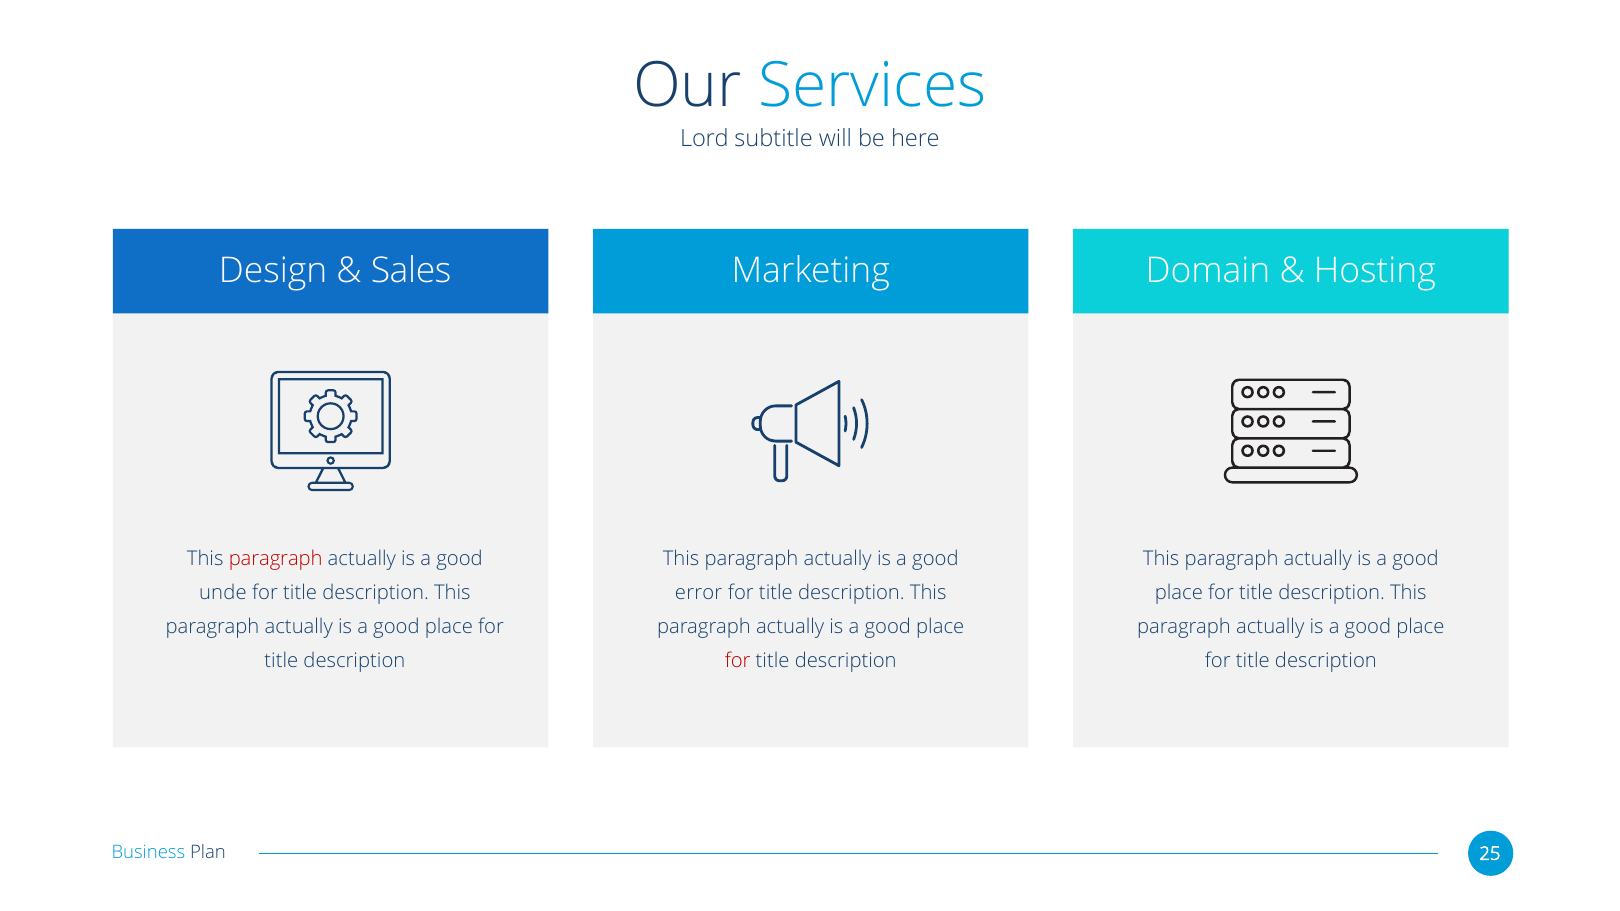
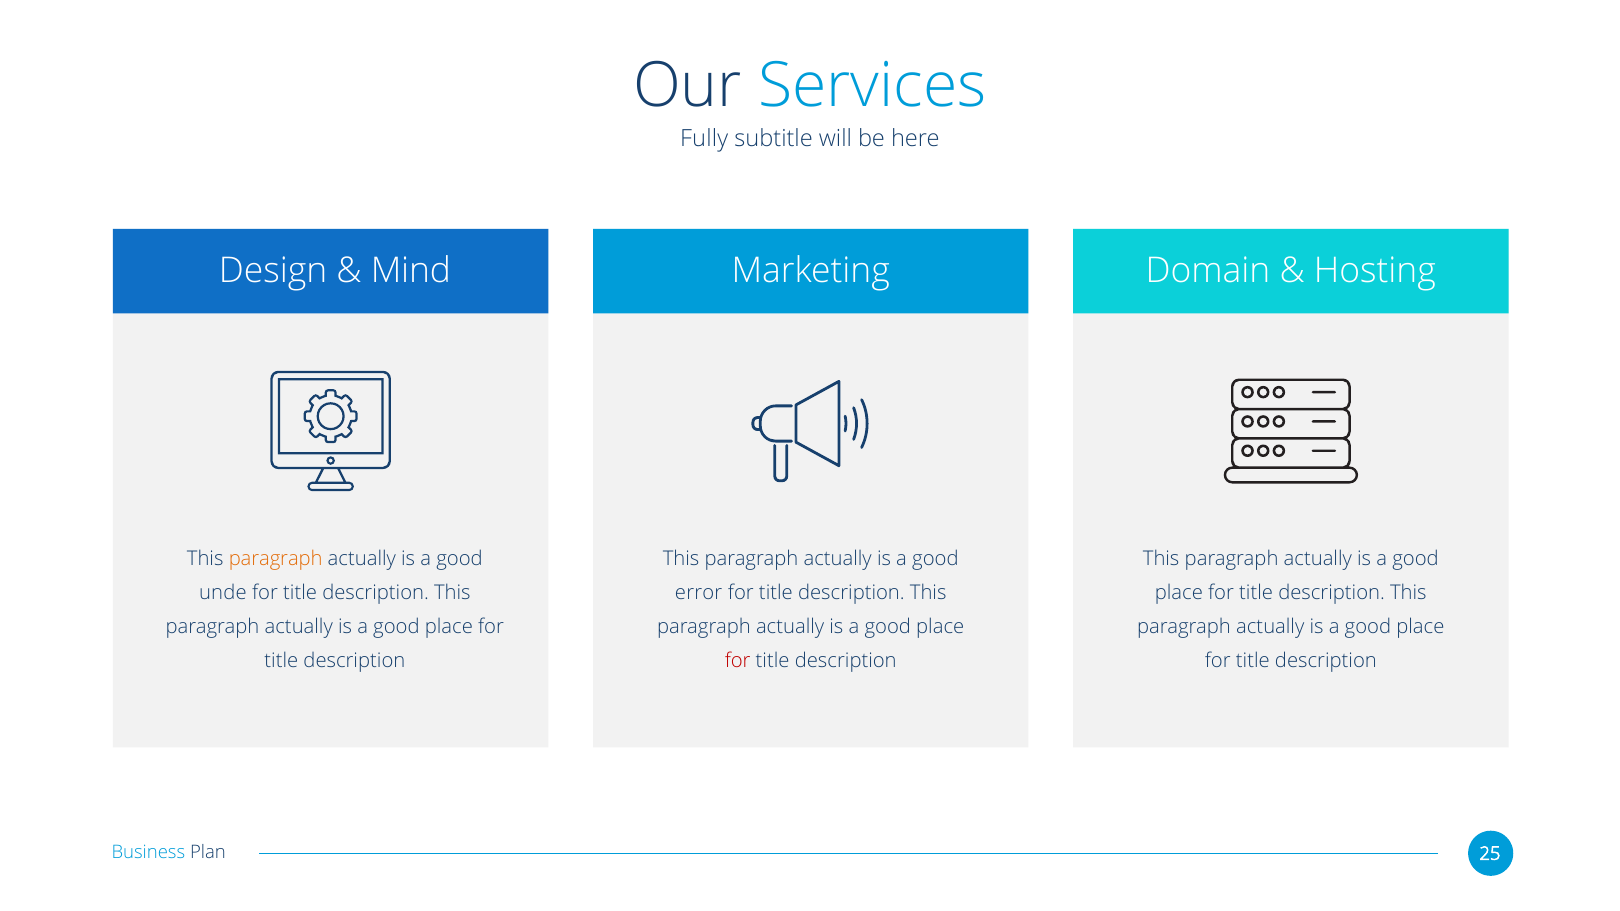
Lord: Lord -> Fully (704, 139)
Sales: Sales -> Mind (411, 271)
paragraph colour: red -> orange (276, 559)
